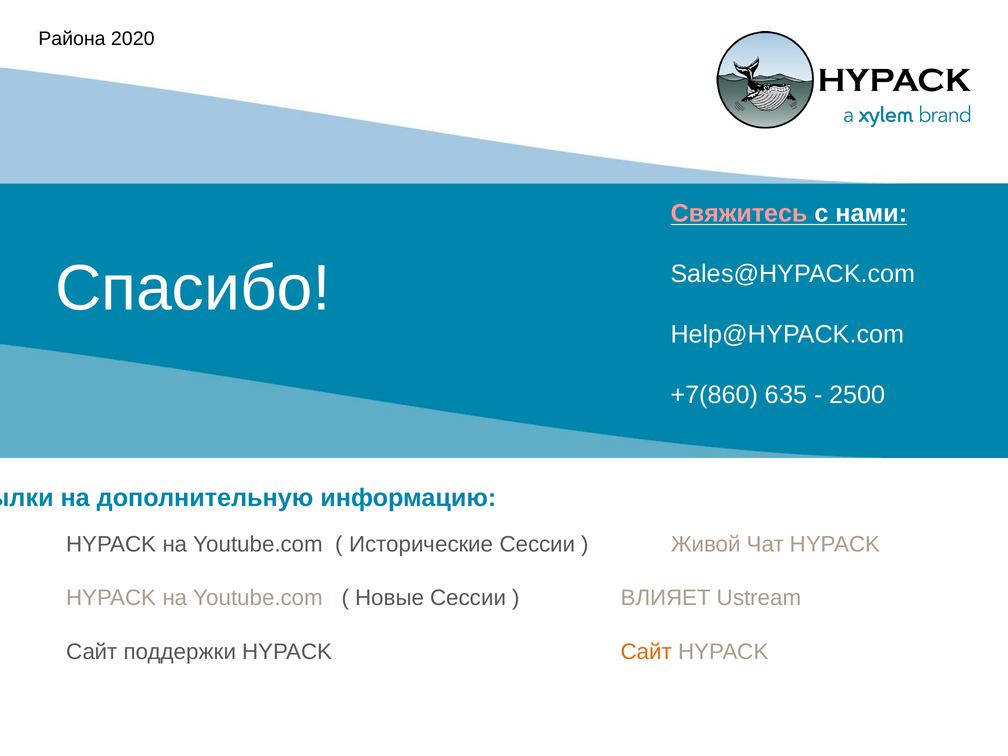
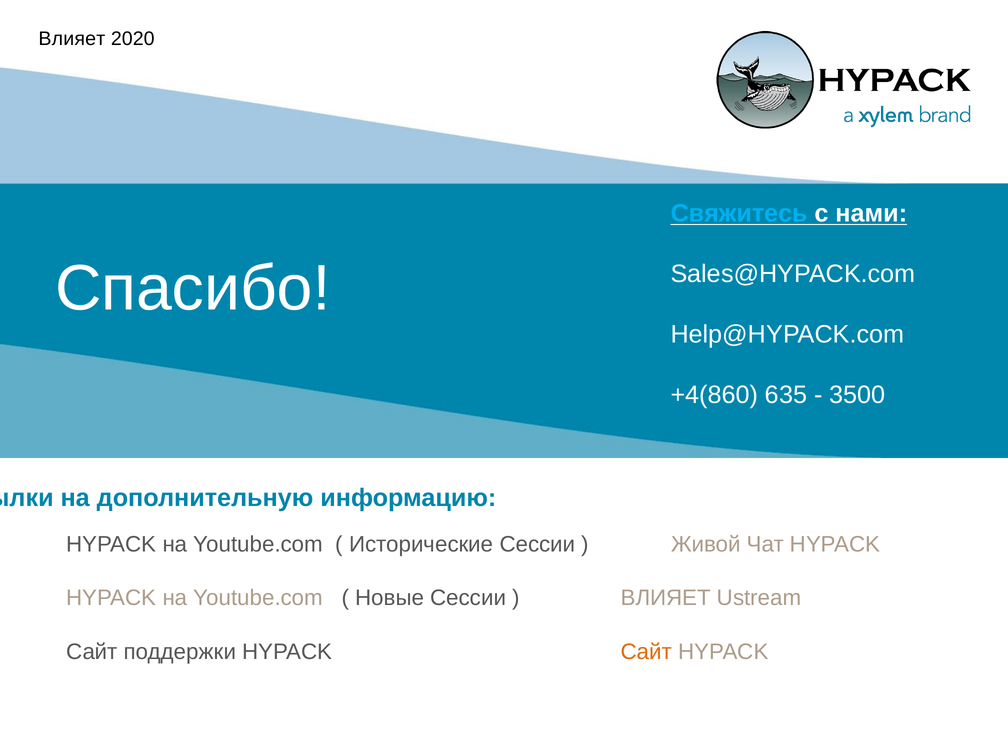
Района: Района -> Влияет (72, 39)
Свяжитесь colour: pink -> light blue (739, 213)
+7(860: +7(860 -> +4(860 (714, 395)
2500: 2500 -> 3500 (857, 395)
